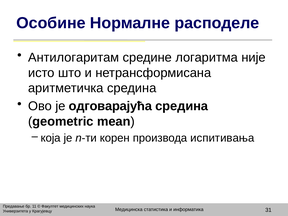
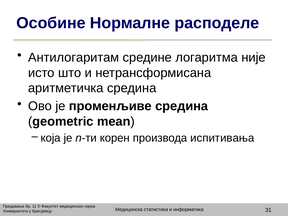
одговарајућа: одговарајућа -> променљиве (110, 106)
